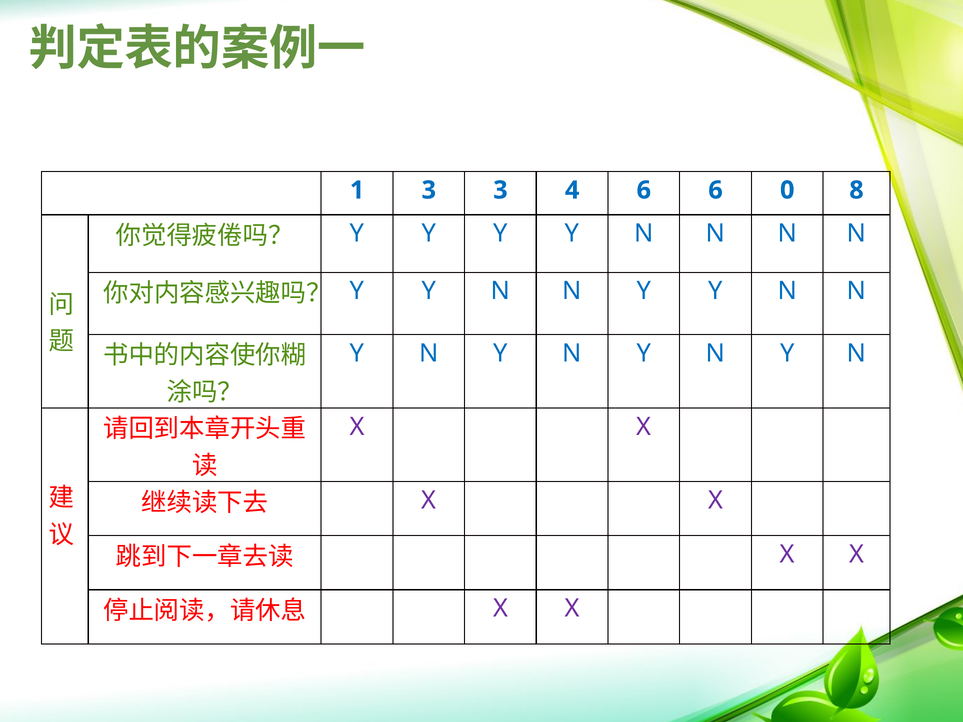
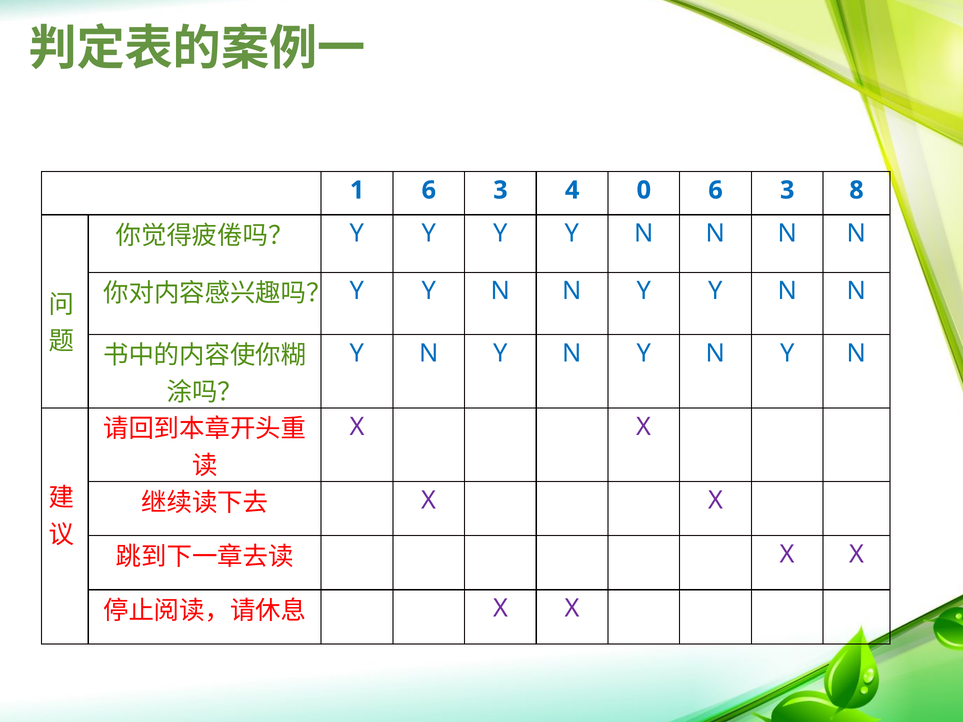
1 3: 3 -> 6 (429, 190)
4 6: 6 -> 0 (644, 190)
0: 0 -> 3 (787, 190)
